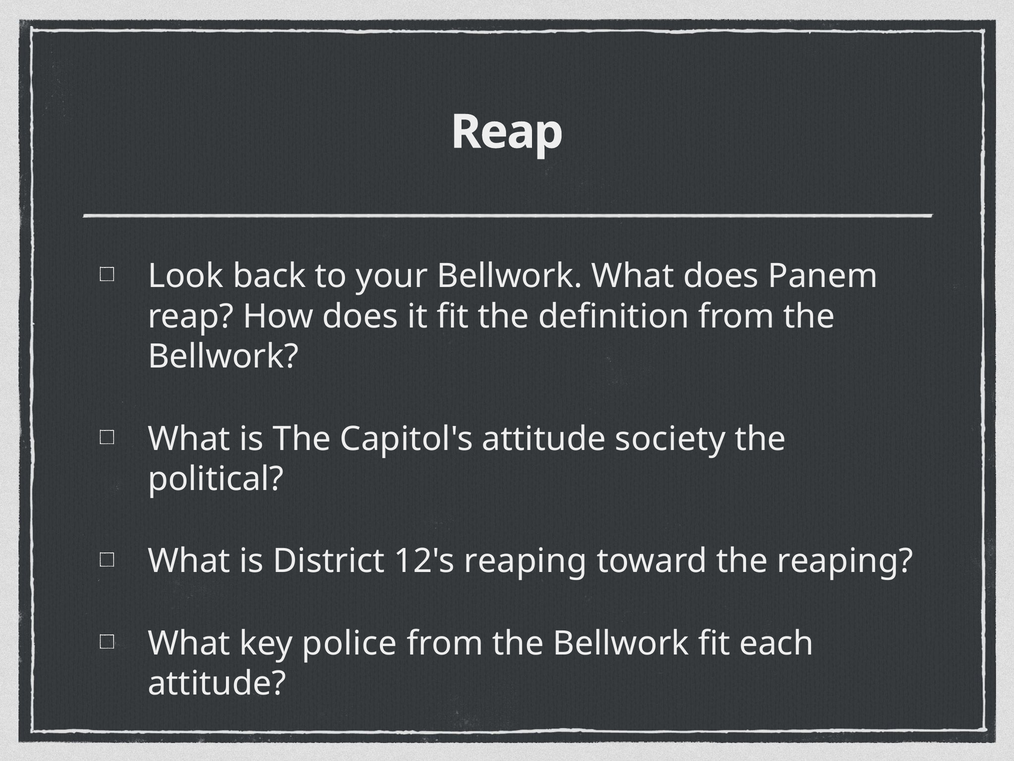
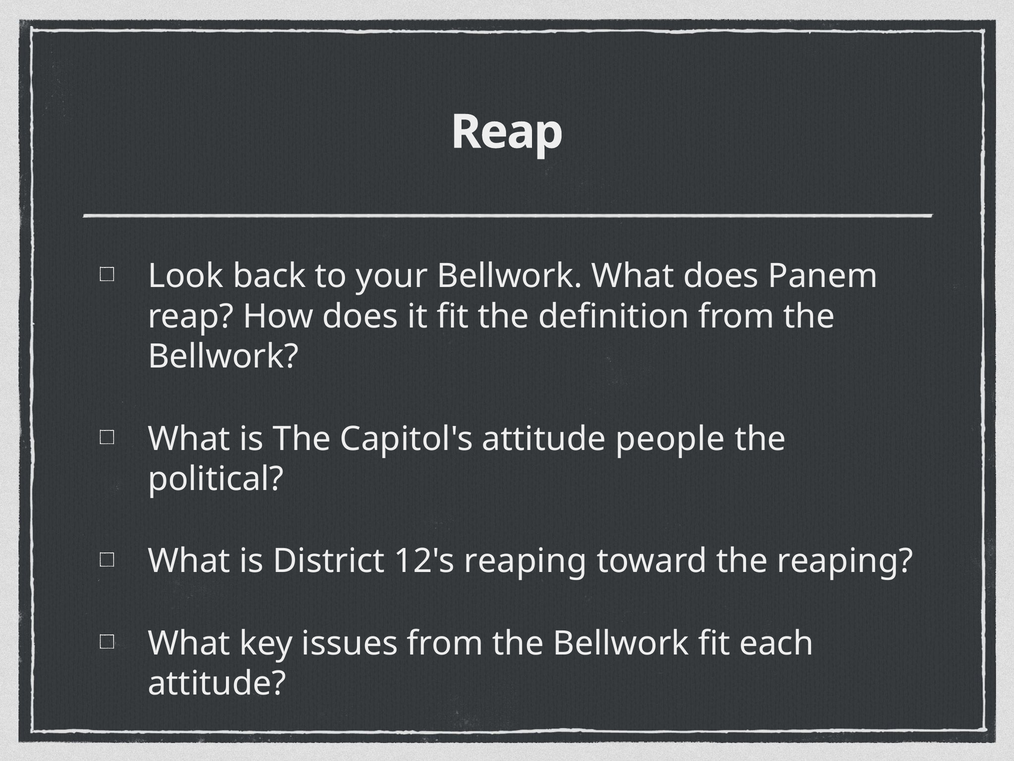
society: society -> people (670, 439)
police: police -> issues (350, 643)
